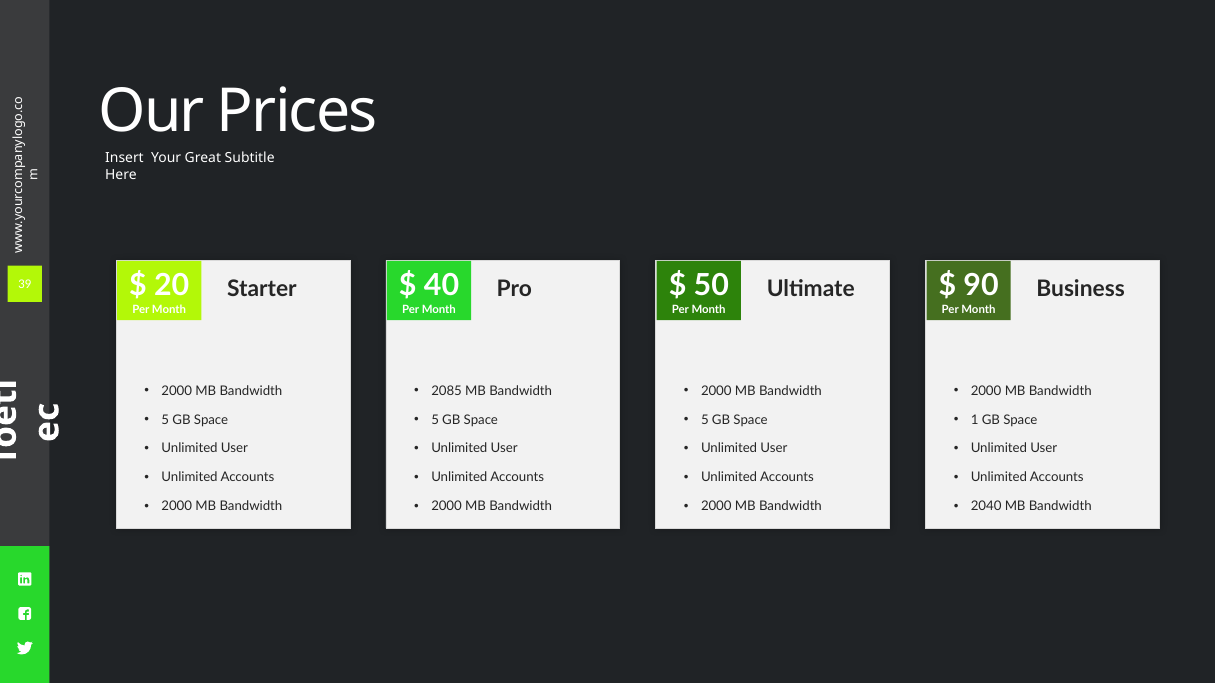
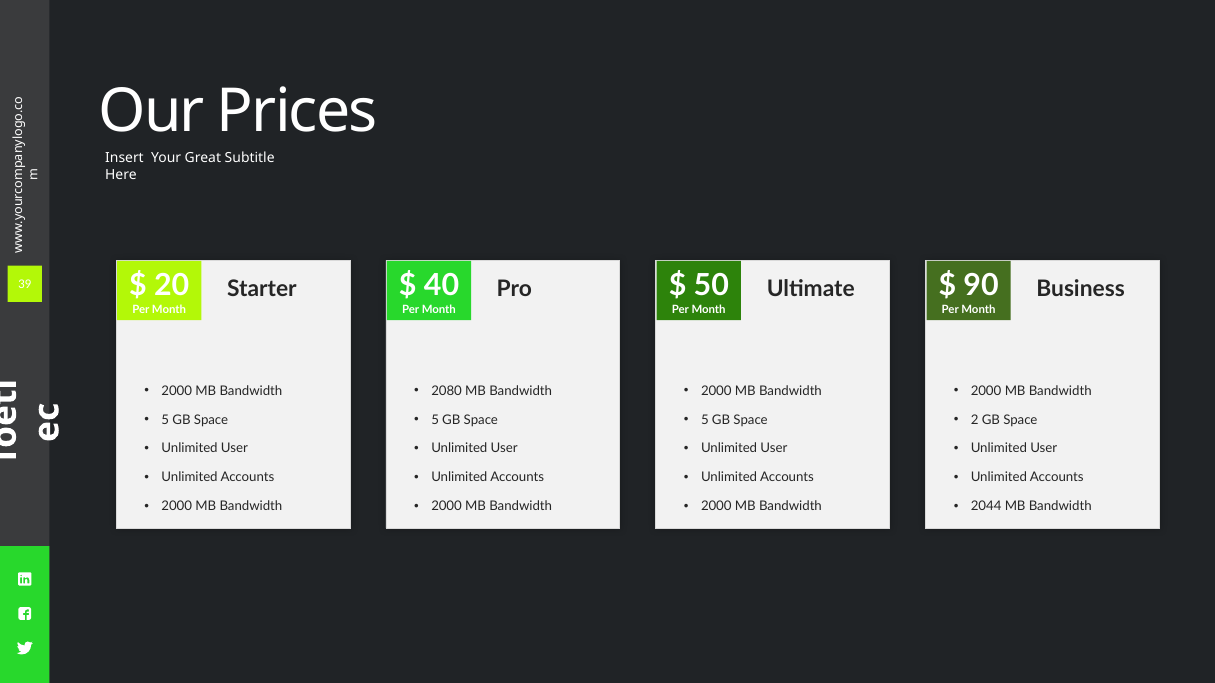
2085: 2085 -> 2080 (447, 391)
1: 1 -> 2 (975, 420)
2040: 2040 -> 2044 (986, 507)
